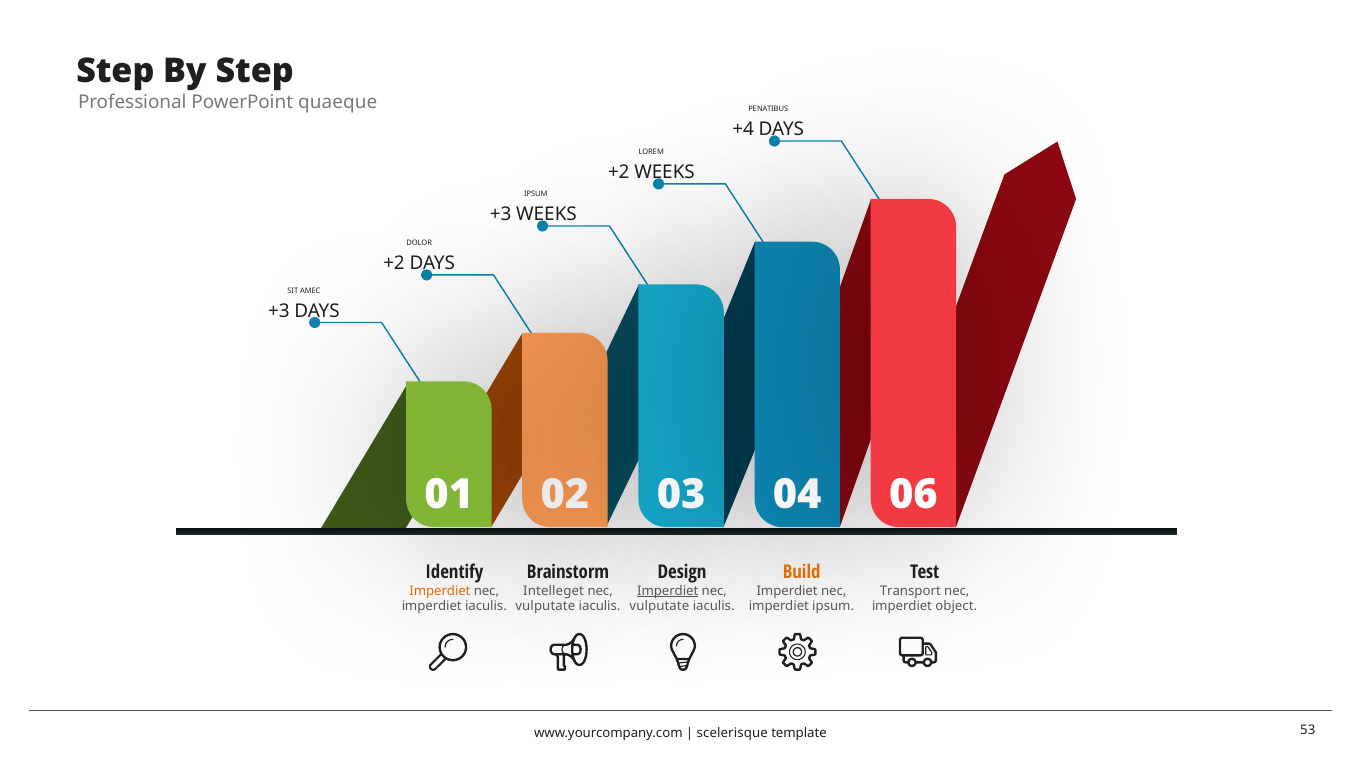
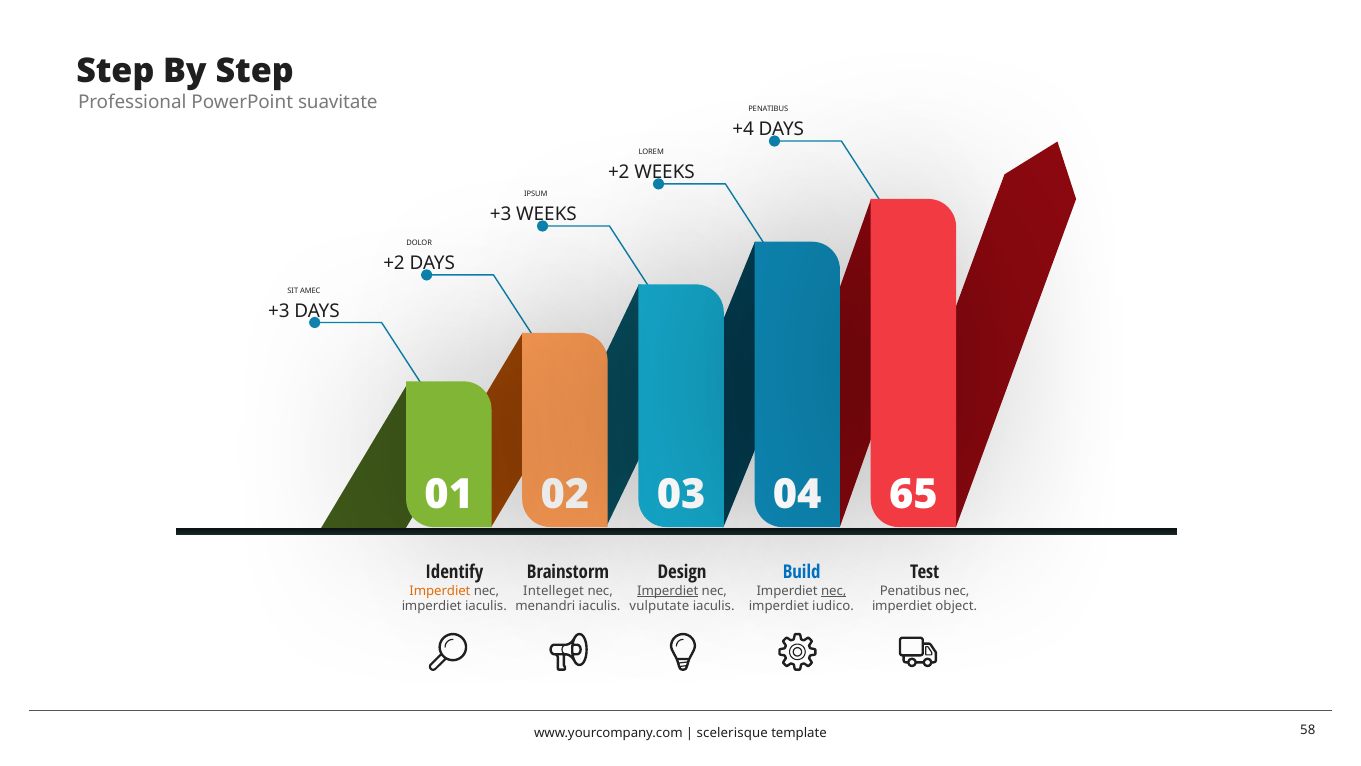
quaeque: quaeque -> suavitate (338, 102)
06: 06 -> 65 (913, 495)
Build colour: orange -> blue (802, 571)
nec underline: none -> present (834, 590)
Transport: Transport -> Penatibus (910, 590)
vulputate: vulputate -> menandri (545, 606)
imperdiet ipsum: ipsum -> iudico (833, 606)
53: 53 -> 58 (1308, 730)
